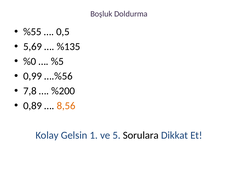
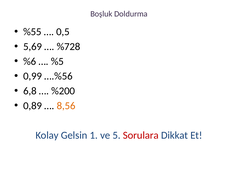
%135: %135 -> %728 (69, 47)
%0: %0 -> %6 (30, 62)
7,8: 7,8 -> 6,8 (30, 91)
Sorulara colour: black -> red (141, 136)
